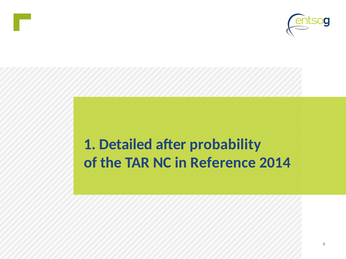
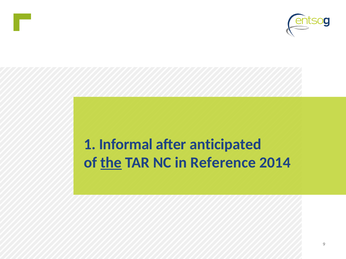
Detailed: Detailed -> Informal (126, 144)
probability: probability -> anticipated (225, 144)
the underline: none -> present (111, 163)
